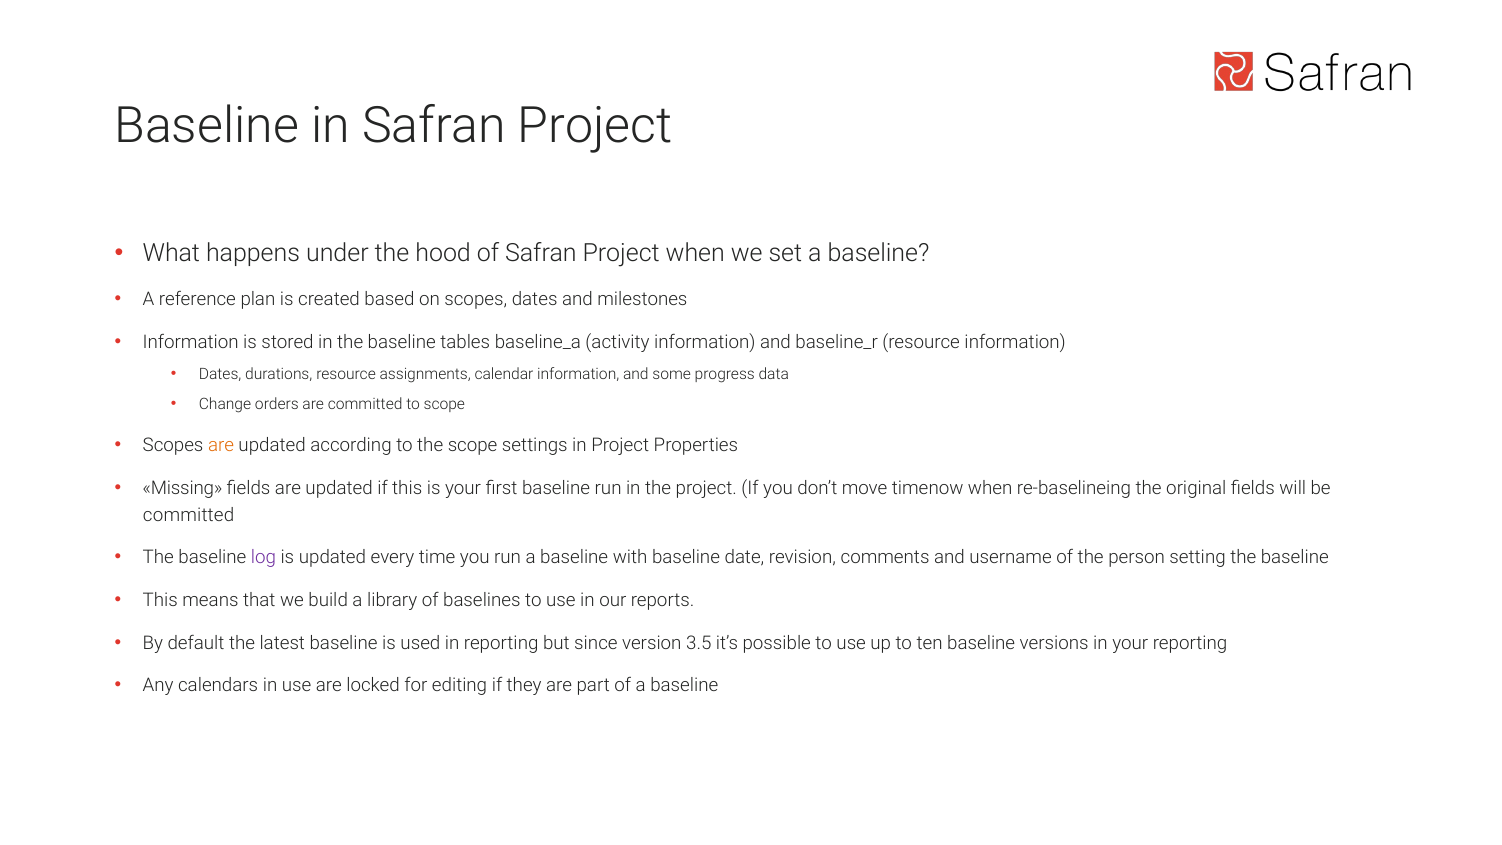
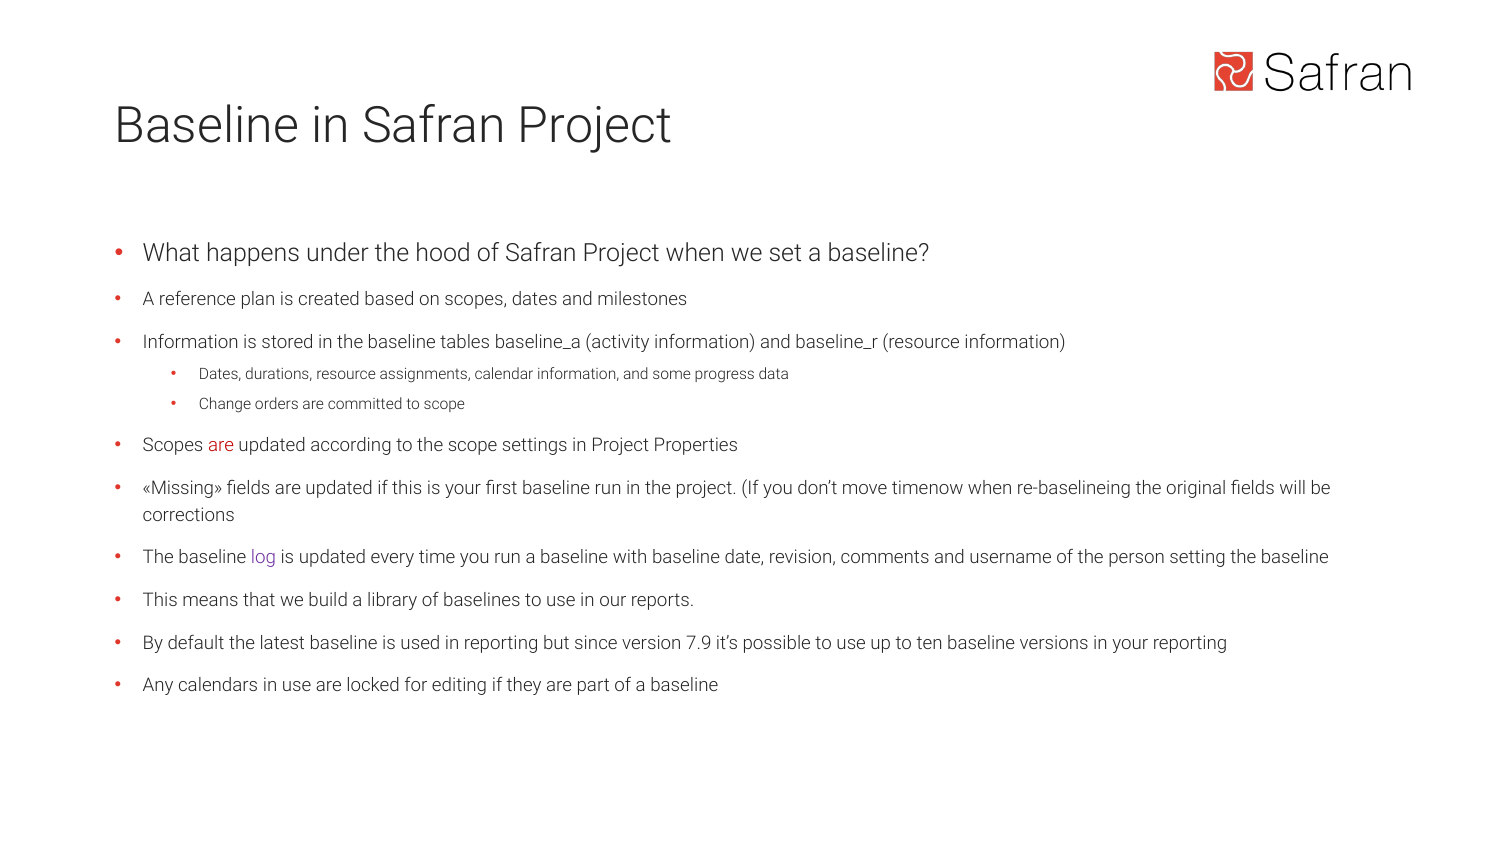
are colour: orange -> red (221, 445)
committed: committed -> corrections (189, 515)
3.5: 3.5 -> 7.9 (699, 643)
